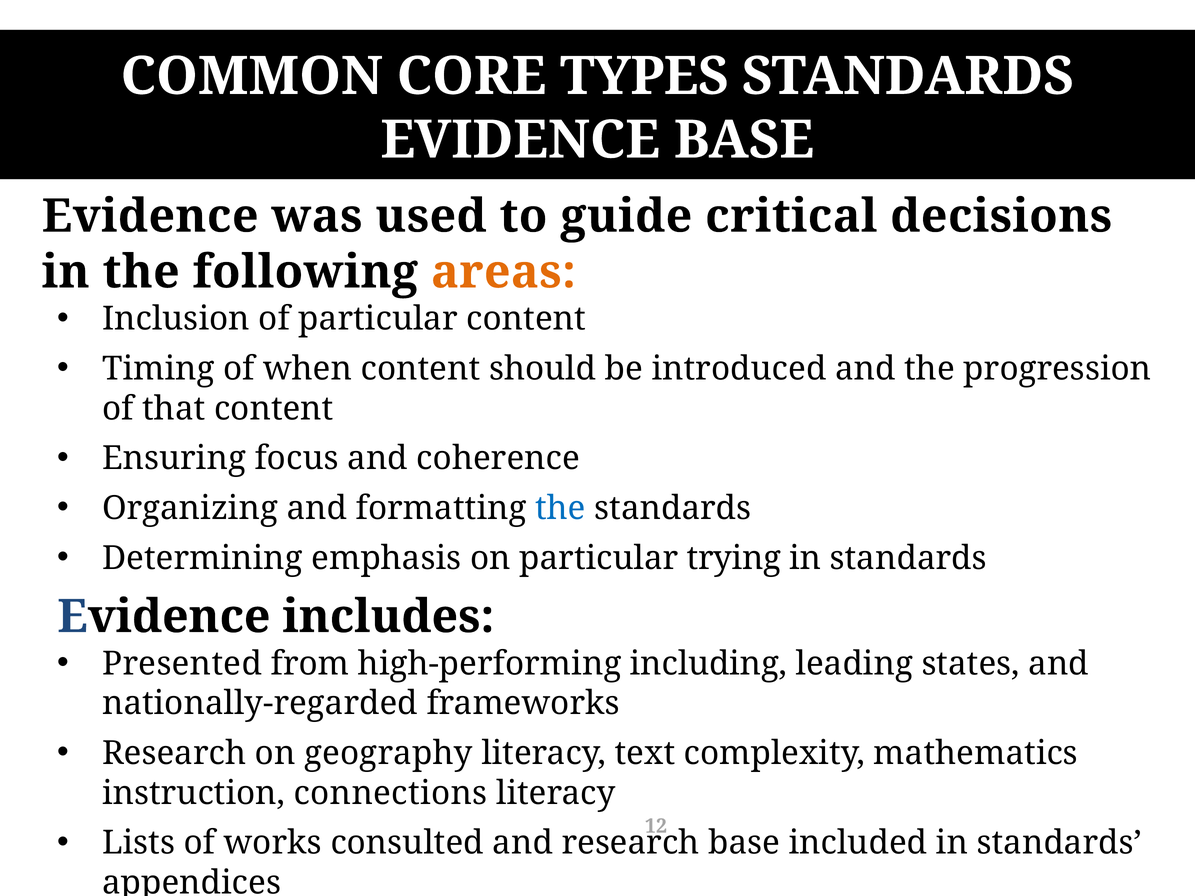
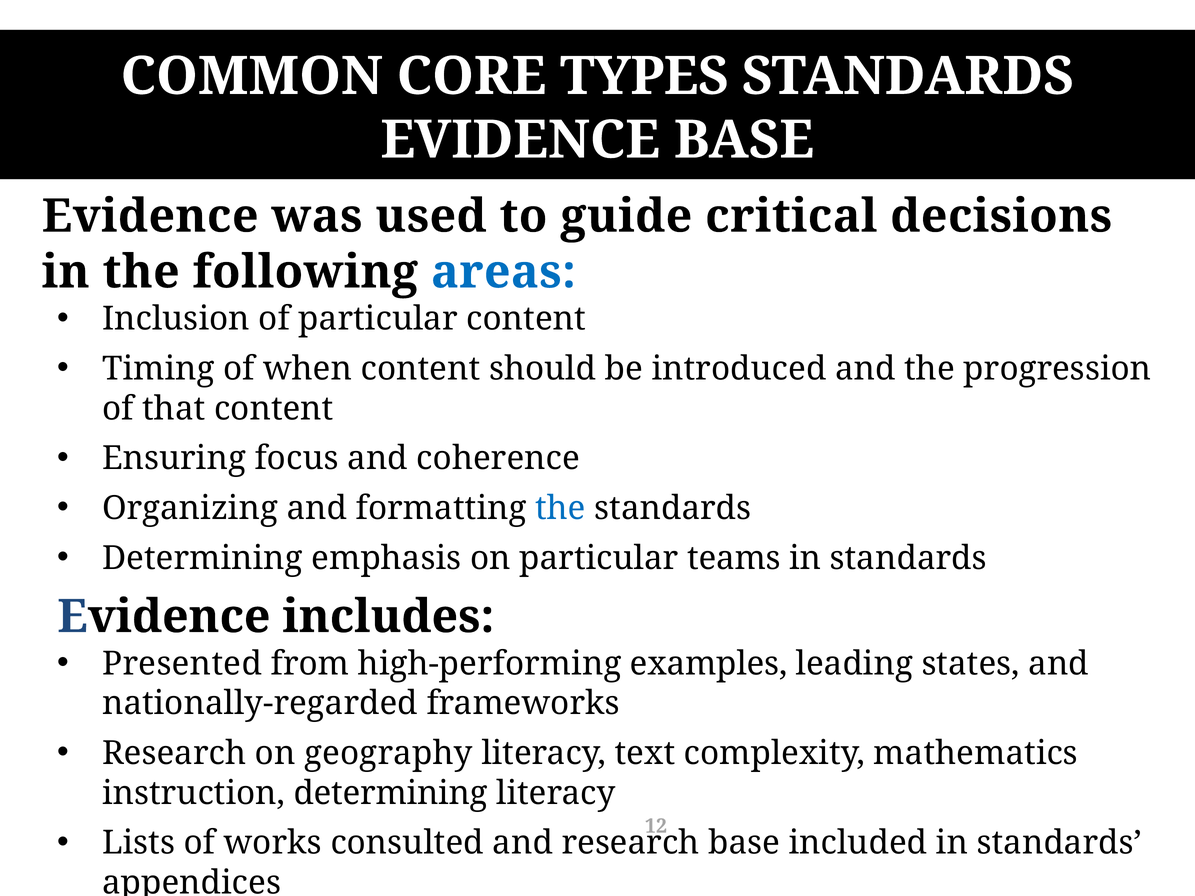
areas colour: orange -> blue (504, 272)
trying: trying -> teams (734, 558)
including: including -> examples (709, 664)
instruction connections: connections -> determining (391, 793)
